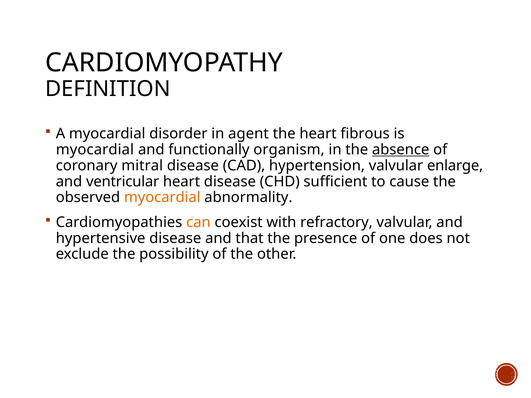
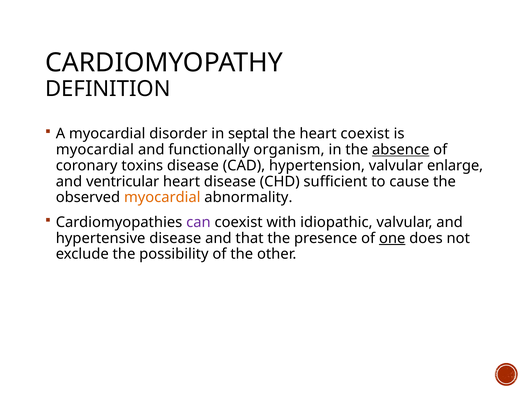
agent: agent -> septal (249, 134)
heart fibrous: fibrous -> coexist (365, 134)
mitral: mitral -> toxins (142, 166)
can colour: orange -> purple (198, 222)
refractory: refractory -> idiopathic (336, 222)
one underline: none -> present (392, 238)
